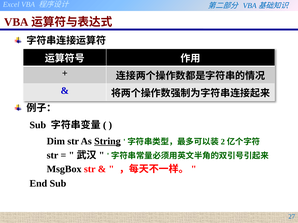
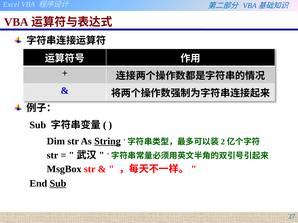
Sub underline: none -> present (58, 184)
